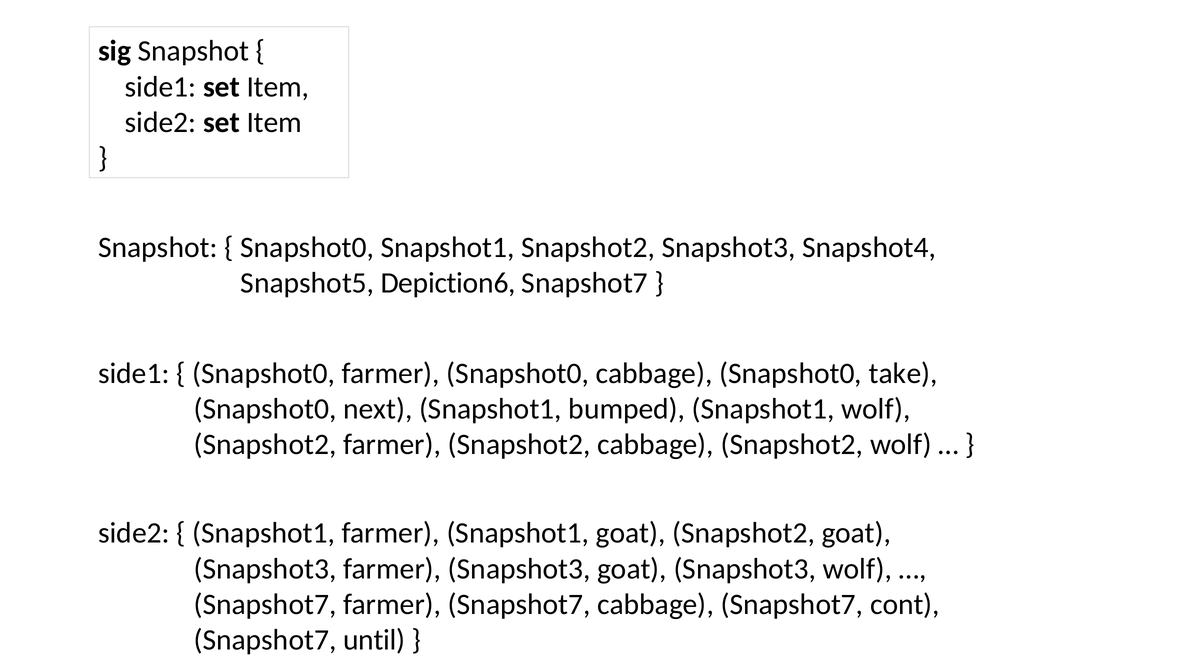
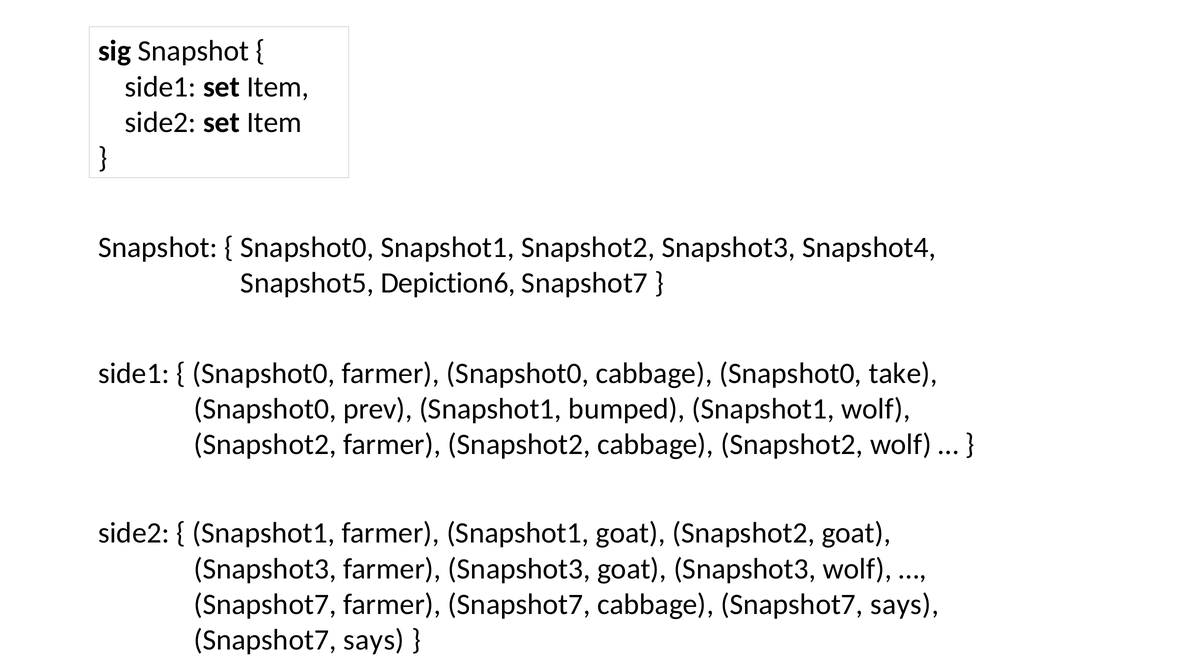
next: next -> prev (378, 409)
cabbage Snapshot7 cont: cont -> says (905, 604)
until: until -> says (374, 639)
